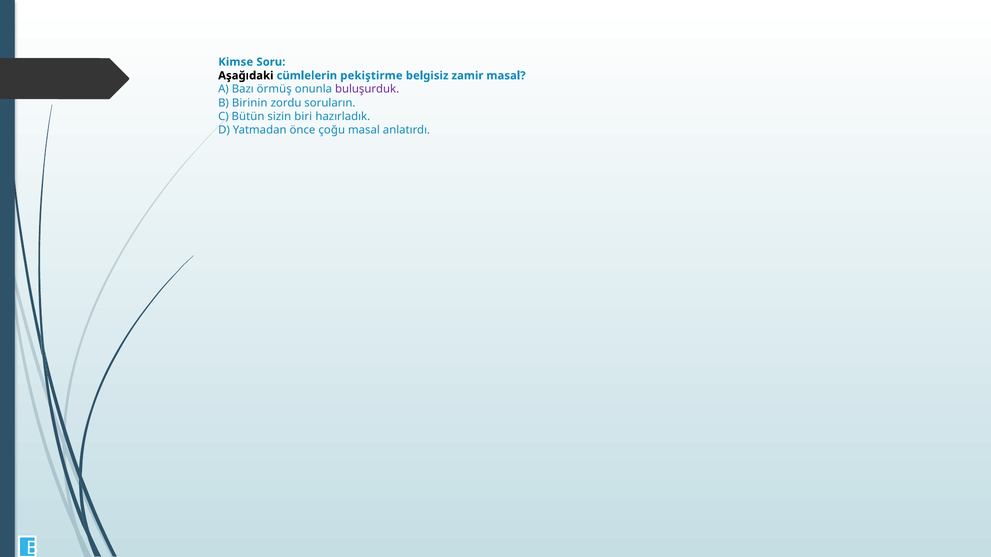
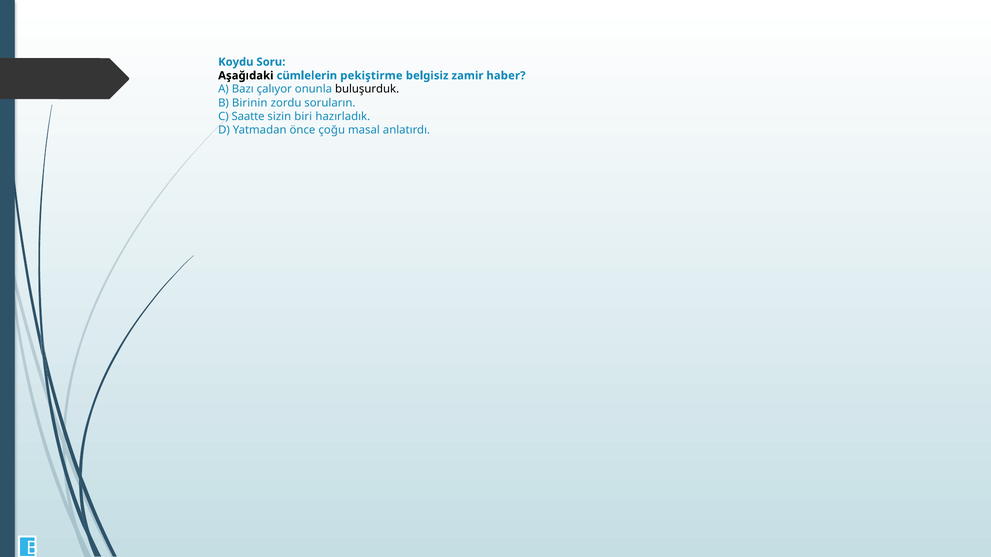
Kimse: Kimse -> Koydu (236, 62)
zamir masal: masal -> haber (506, 76)
örmüş: örmüş -> çalıyor (274, 89)
buluşurduk colour: purple -> black (367, 89)
Bütün: Bütün -> Saatte (248, 117)
